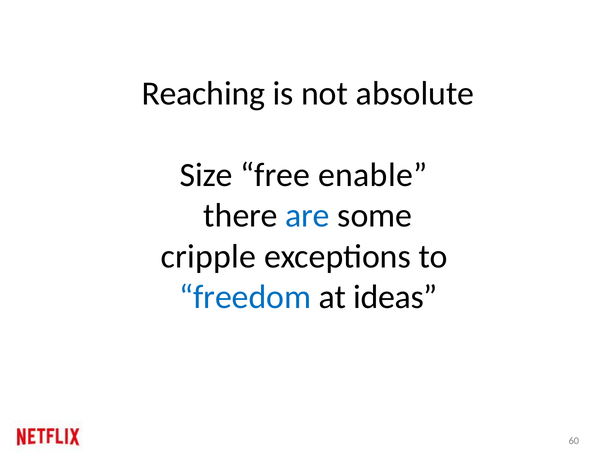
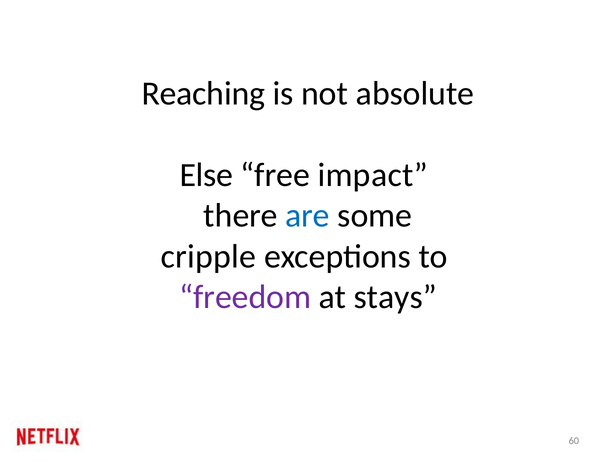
Size: Size -> Else (206, 175)
enable: enable -> impact (373, 175)
freedom colour: blue -> purple (245, 297)
ideas: ideas -> stays (395, 297)
